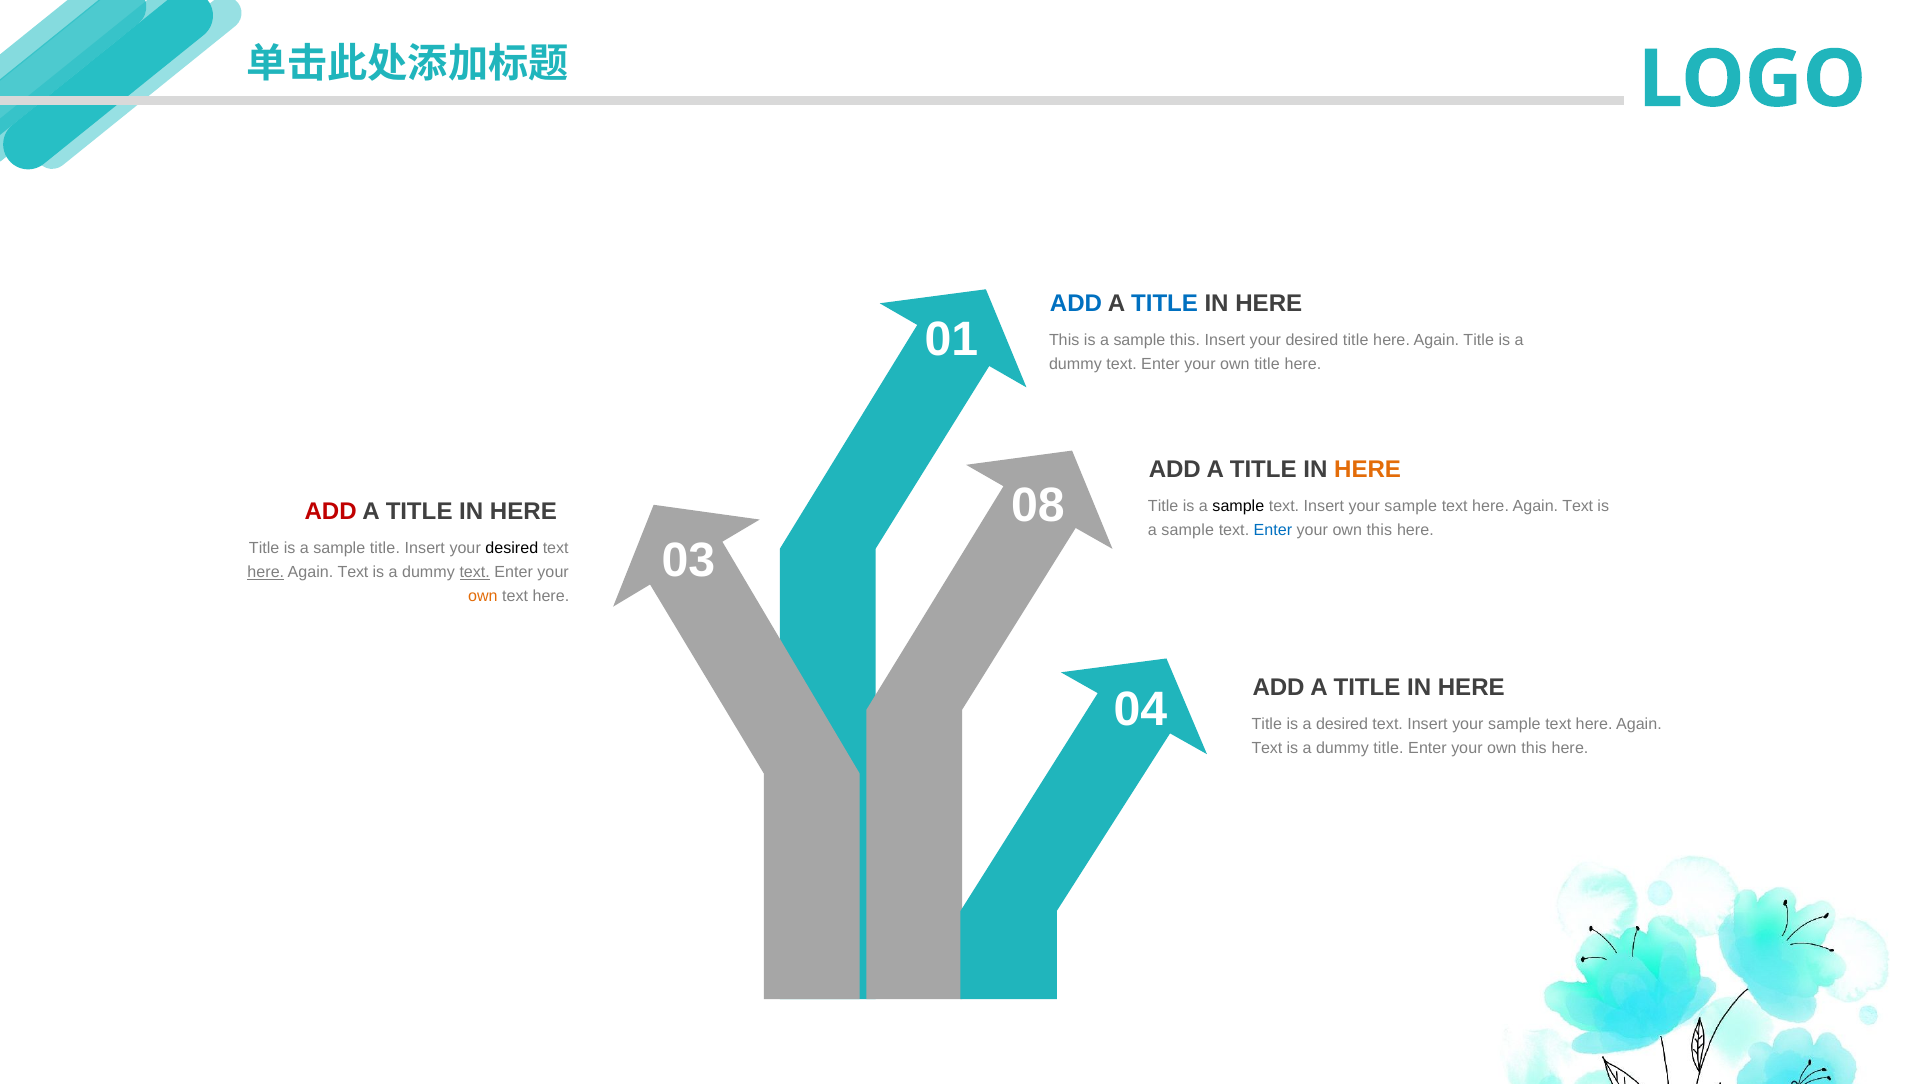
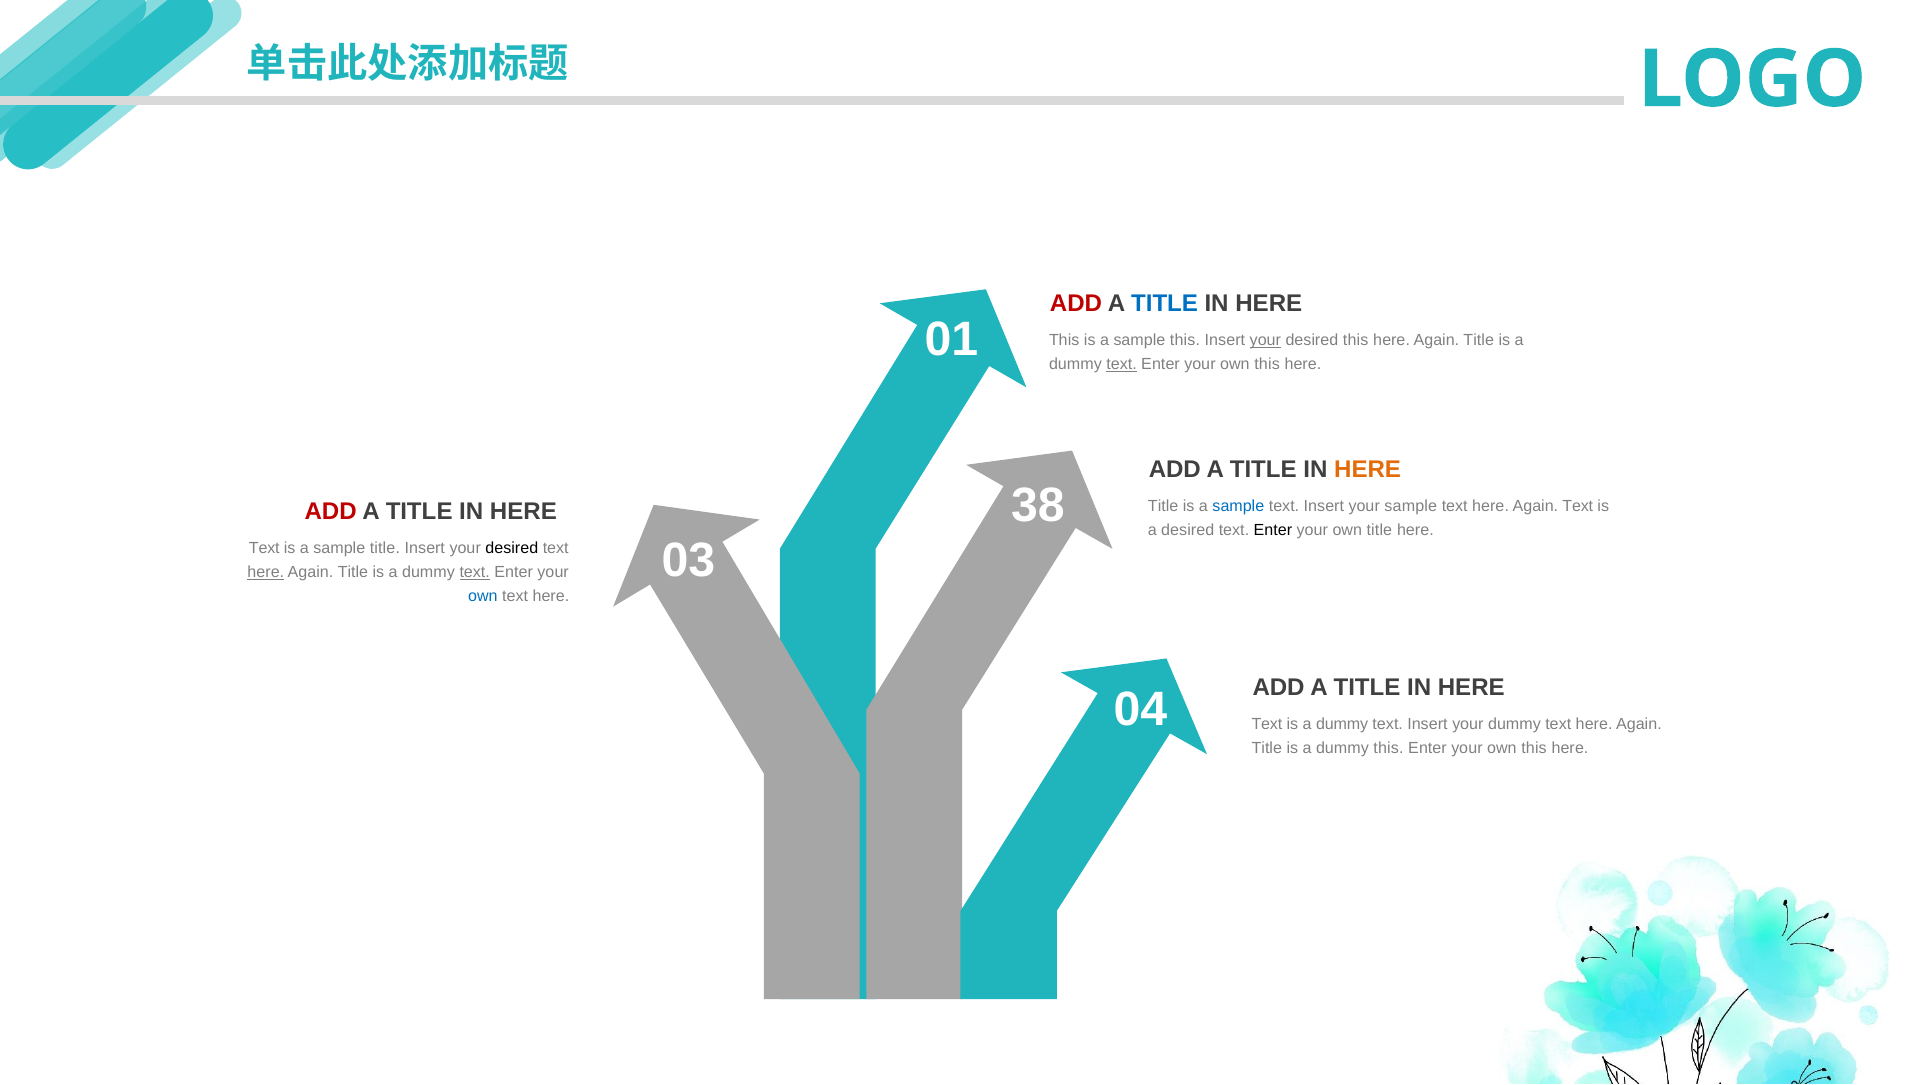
ADD colour: blue -> red (1076, 304)
your underline: none -> present (1265, 340)
desired title: title -> this (1356, 340)
text underline: none -> present (1122, 365)
title: title -> this (1267, 365)
sample colour: black -> blue (1238, 506)
08: 08 -> 38 (1038, 506)
sample: sample -> desired (1188, 530)
Enter colour: blue -> black (1273, 530)
this: this -> title (1379, 530)
Title: Title -> Text (264, 548)
Text: Text -> Title (353, 572)
own colour: orange -> blue (483, 596)
Title: Title -> Text (1267, 724)
desired: desired -> dummy (1342, 724)
sample: sample -> dummy (1514, 724)
Text: Text -> Title (1267, 748)
dummy title: title -> this (1388, 748)
